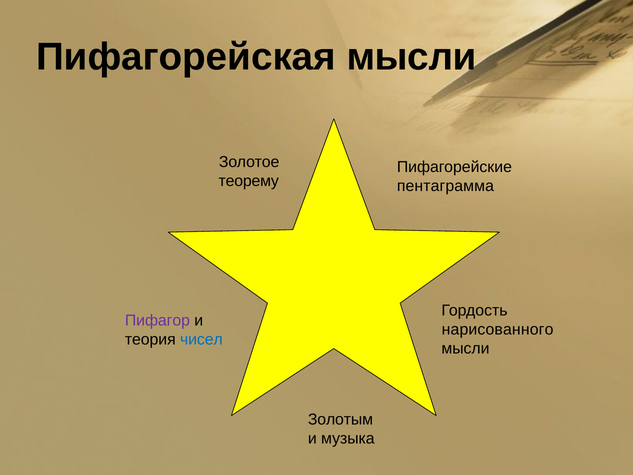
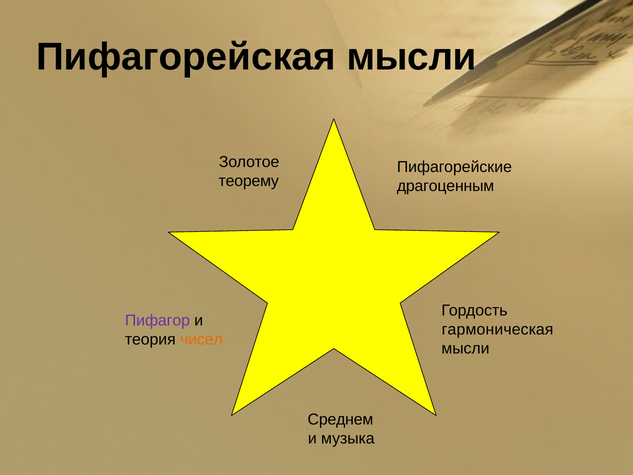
пентаграмма: пентаграмма -> драгоценным (446, 186)
нарисованного: нарисованного -> гармоническая (498, 329)
чисел colour: blue -> orange (201, 339)
Золотым: Золотым -> Среднем (340, 419)
